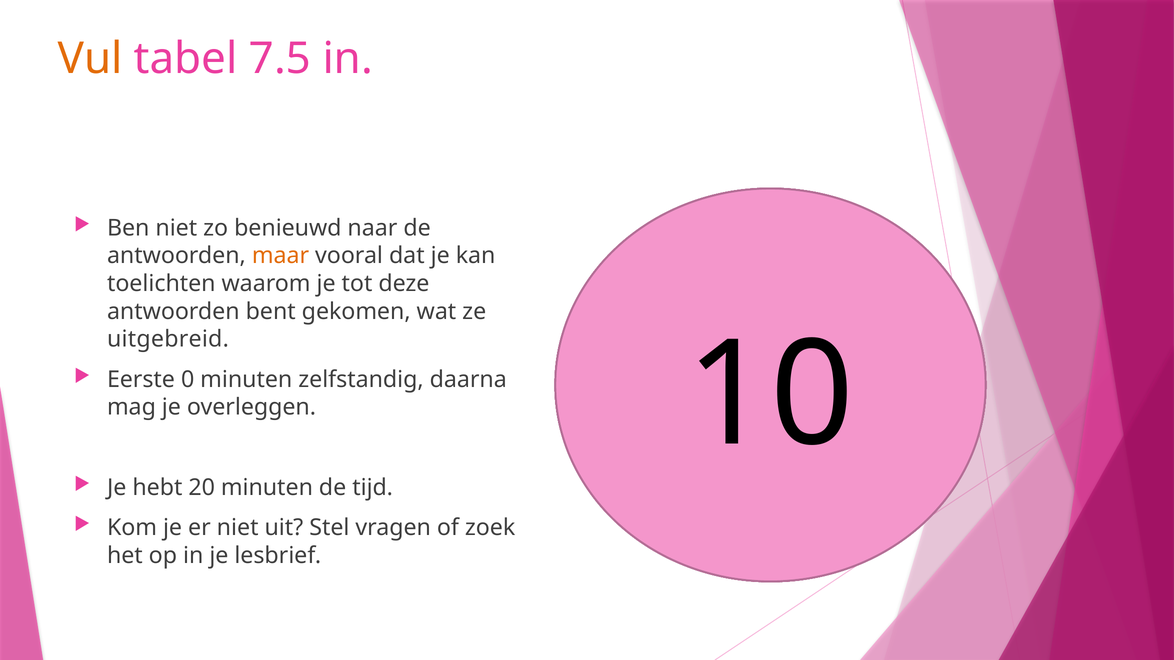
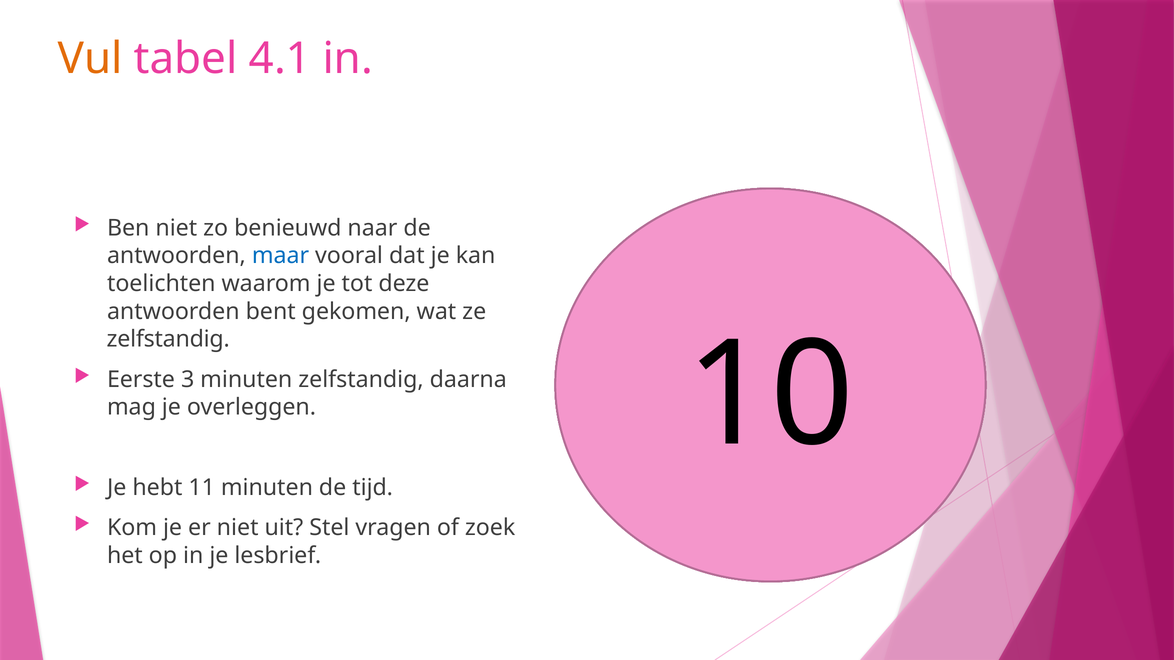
7.5: 7.5 -> 4.1 (280, 59)
maar colour: orange -> blue (281, 256)
uitgebreid: uitgebreid -> zelfstandig (168, 340)
0: 0 -> 3 (188, 380)
20: 20 -> 11 (202, 488)
